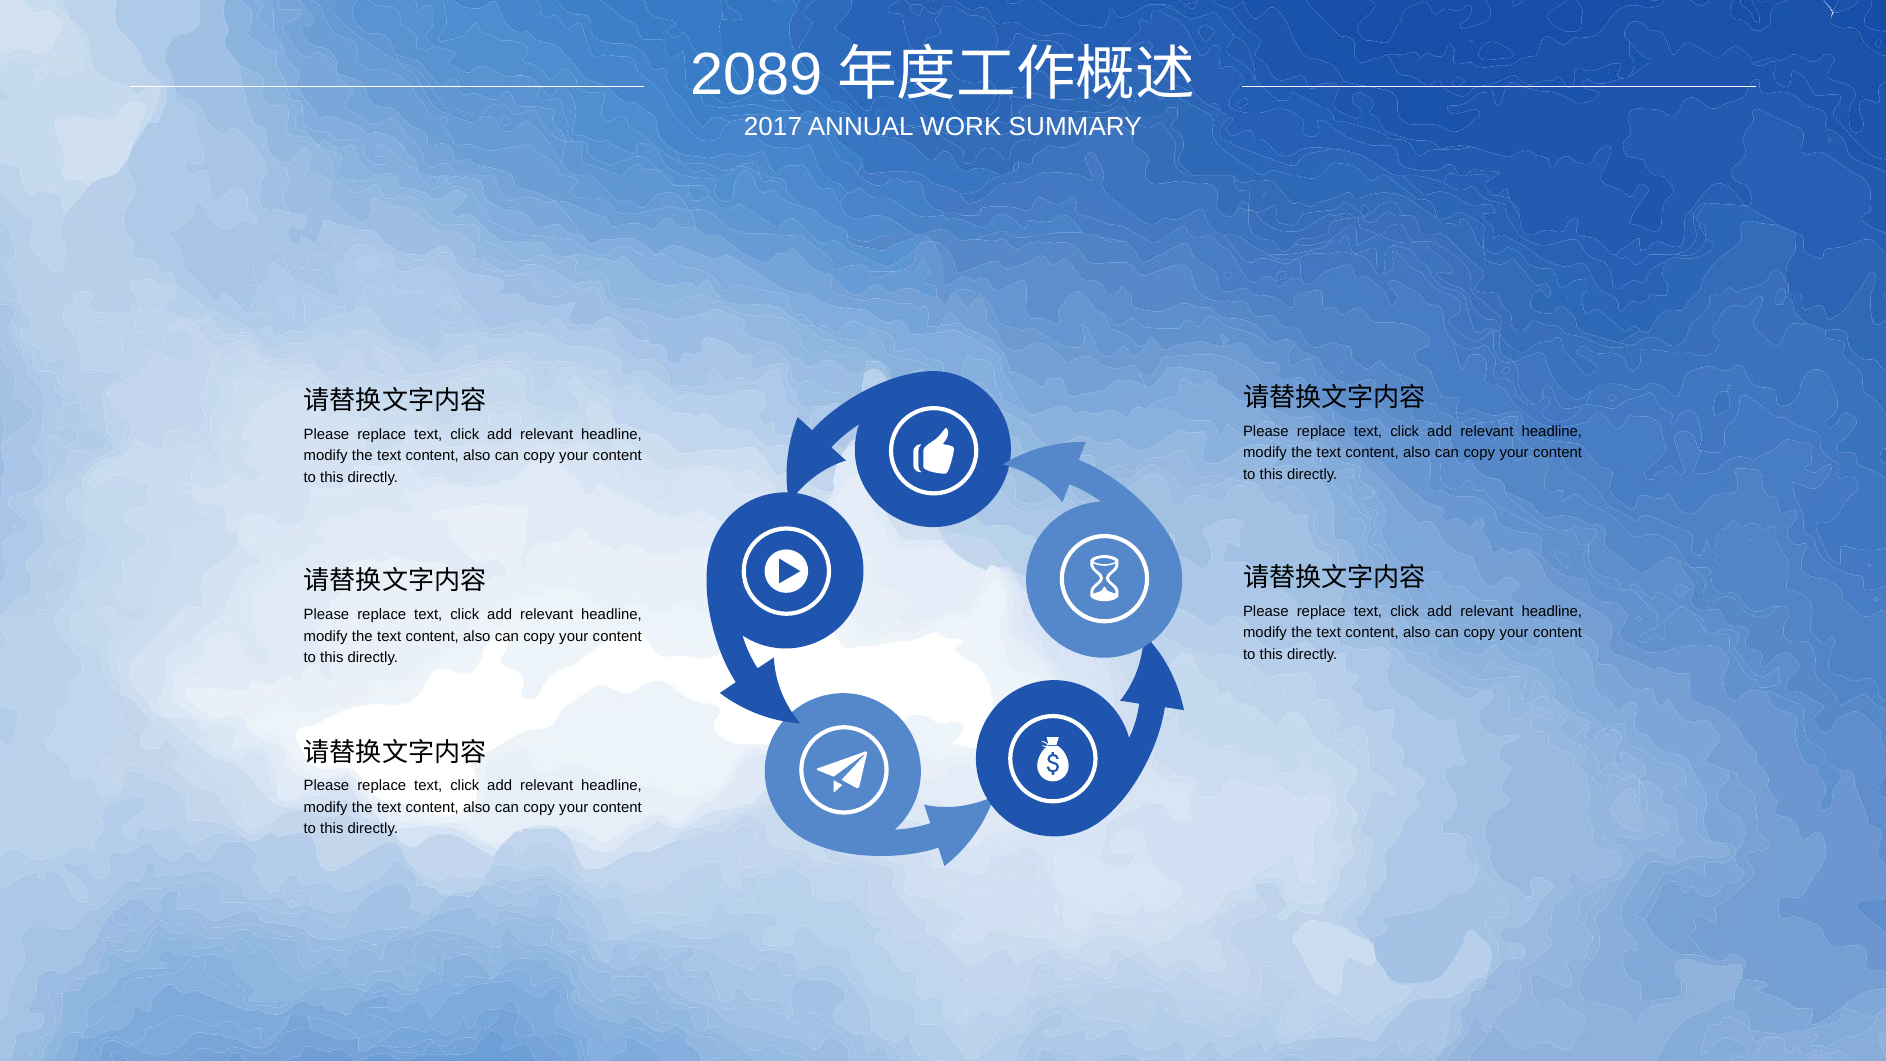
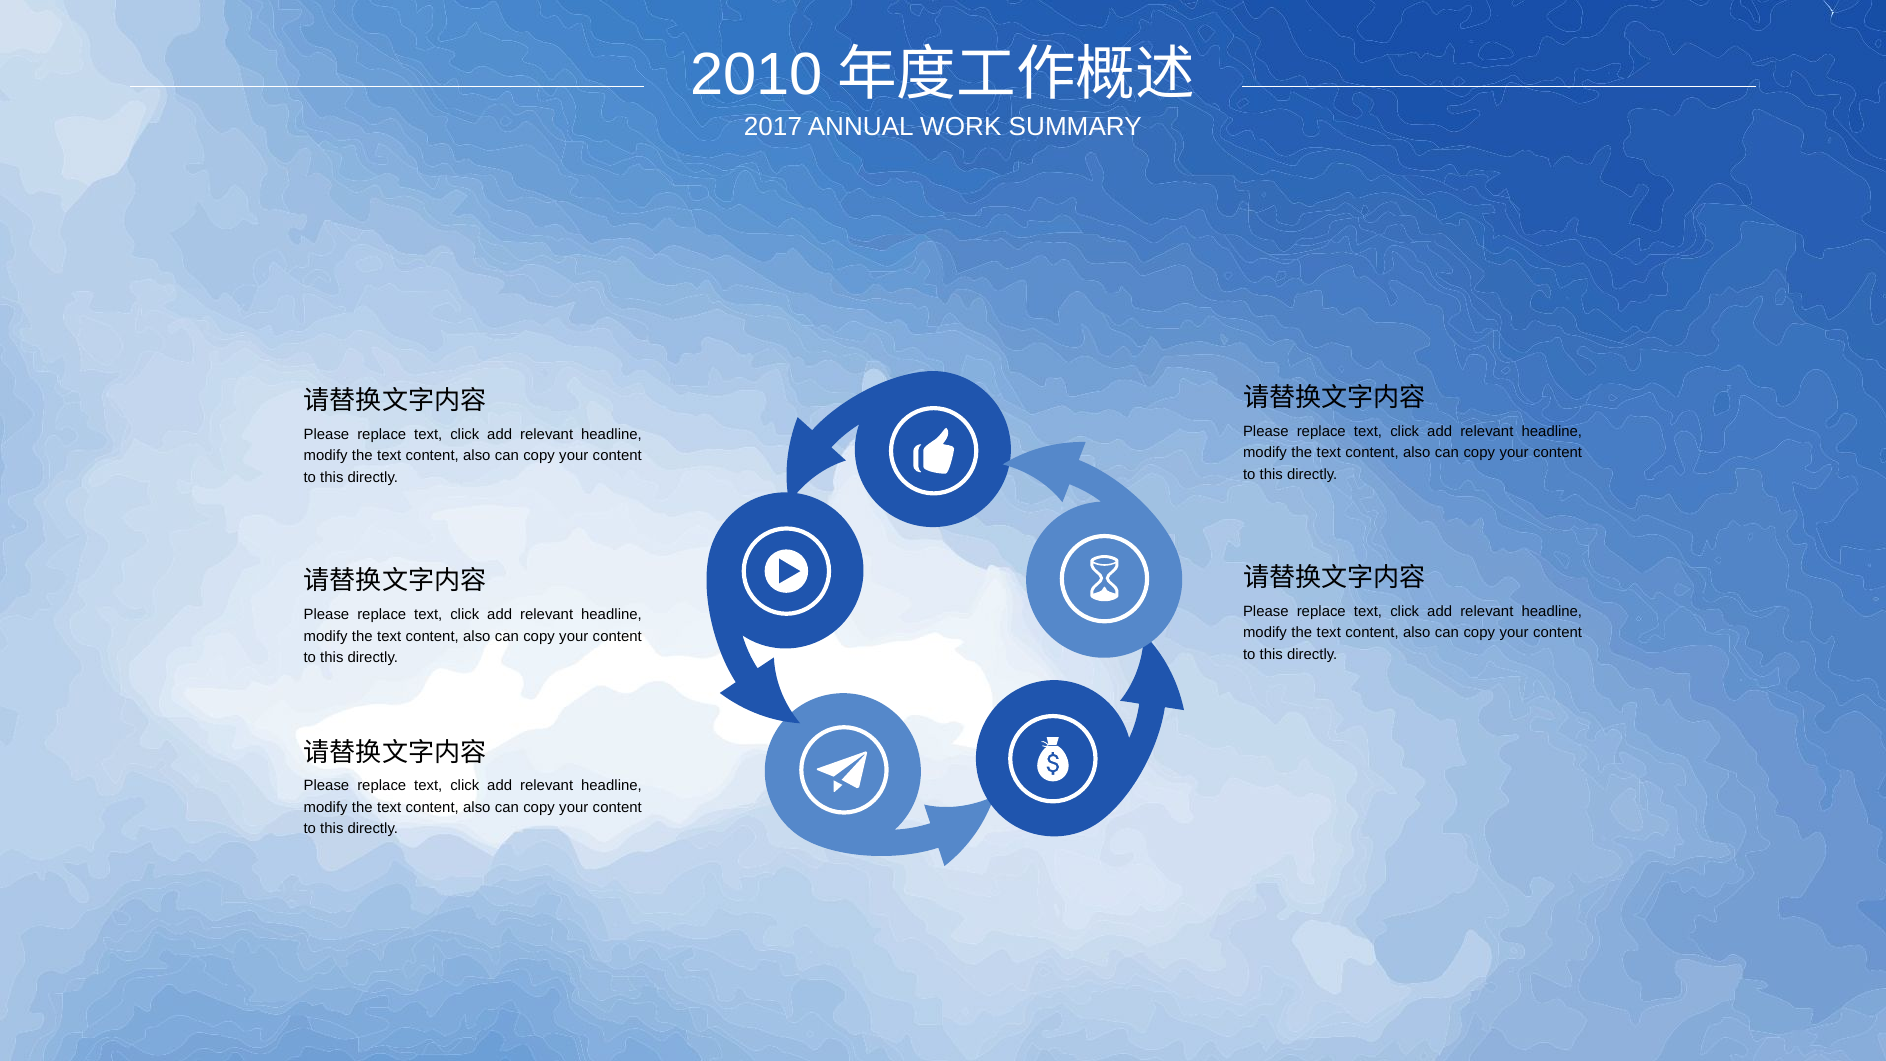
2089: 2089 -> 2010 (757, 74)
